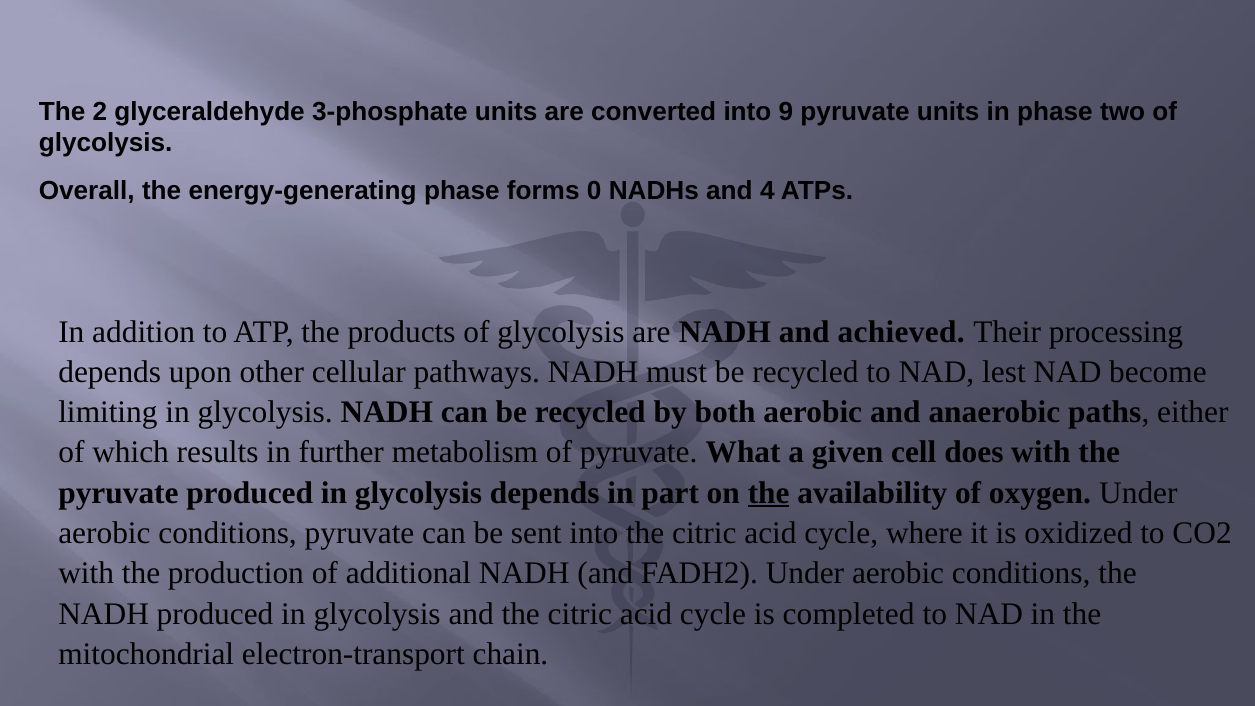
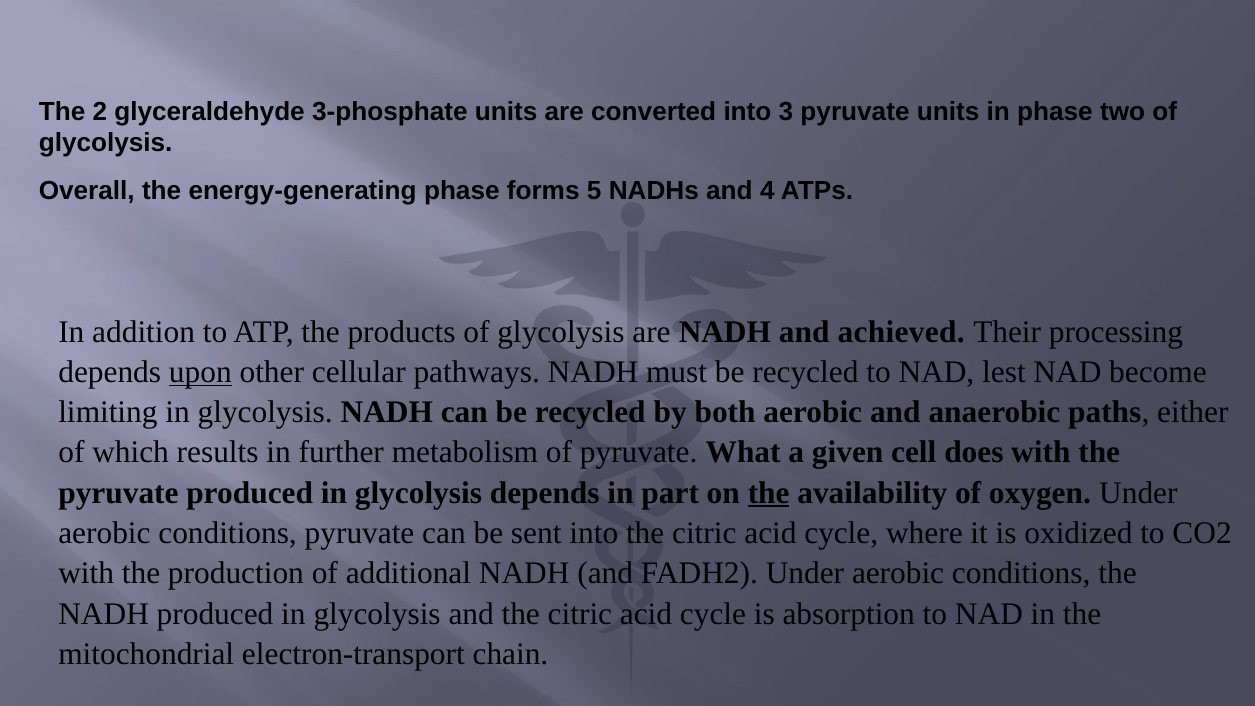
9: 9 -> 3 (786, 112)
0: 0 -> 5 (594, 191)
upon underline: none -> present (200, 372)
completed: completed -> absorption (849, 614)
